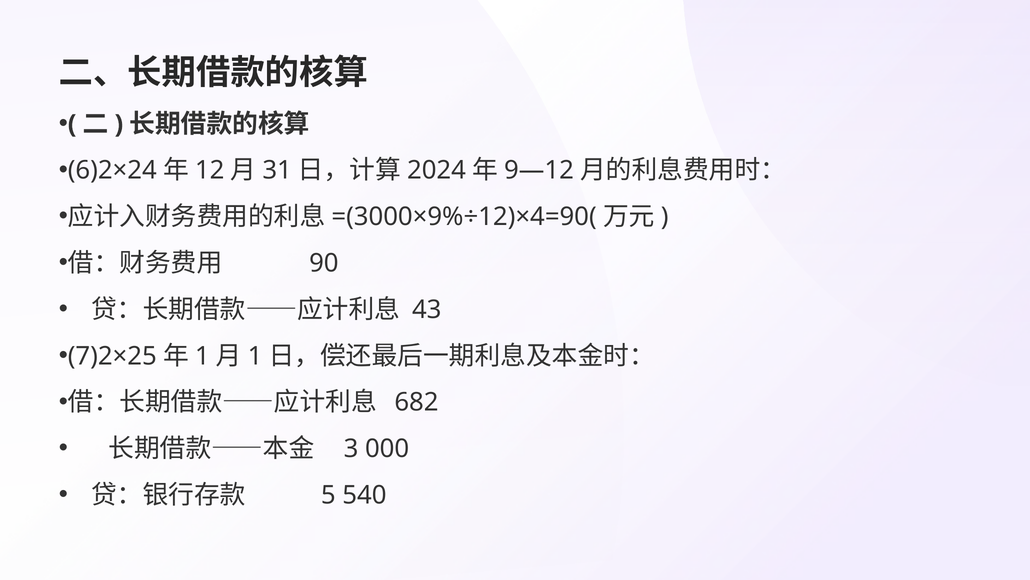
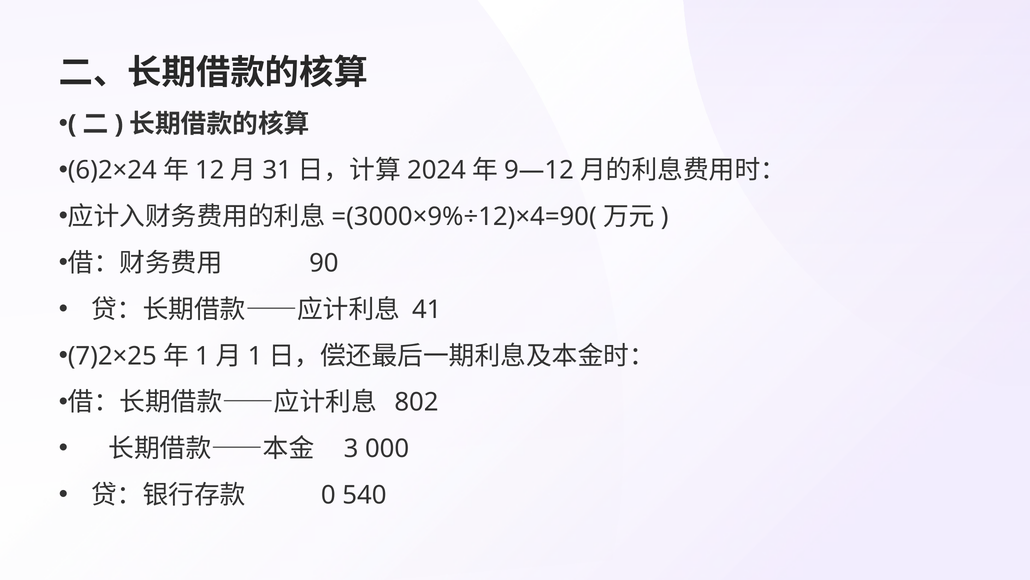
43: 43 -> 41 (427, 309)
682: 682 -> 802 (416, 402)
5: 5 -> 0 (328, 495)
